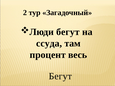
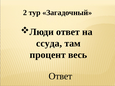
Люди бегут: бегут -> ответ (68, 32)
Бегут: Бегут -> Ответ (60, 76)
